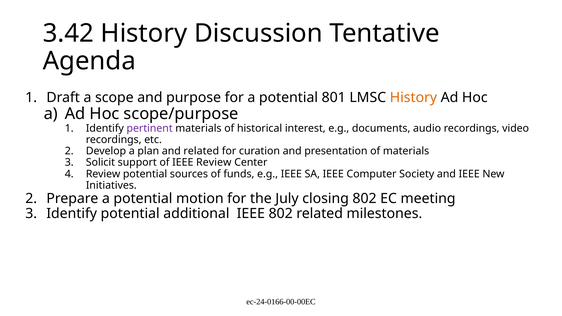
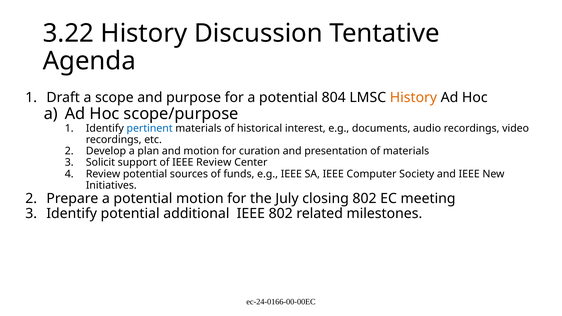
3.42: 3.42 -> 3.22 (68, 33)
801: 801 -> 804 (334, 97)
pertinent colour: purple -> blue (150, 128)
and related: related -> motion (201, 151)
